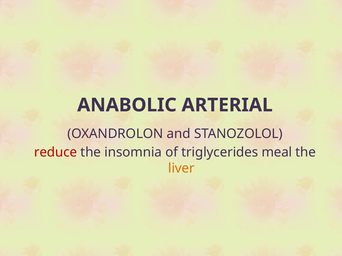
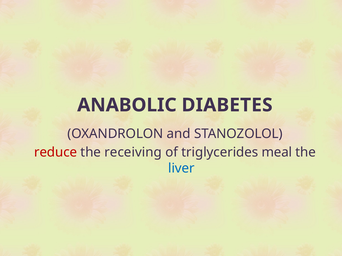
ARTERIAL: ARTERIAL -> DIABETES (227, 105)
insomnia: insomnia -> receiving (133, 153)
liver colour: orange -> blue (181, 169)
